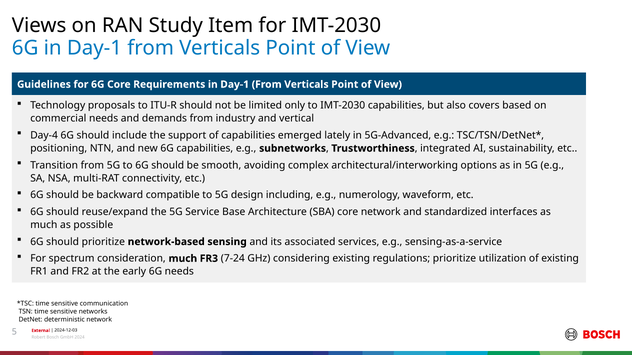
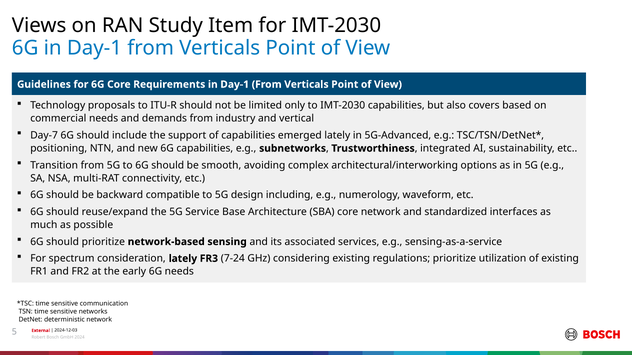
Day-4: Day-4 -> Day-7 (44, 135)
consideration much: much -> lately (183, 259)
